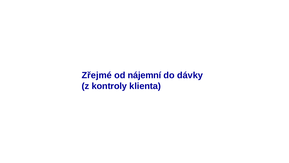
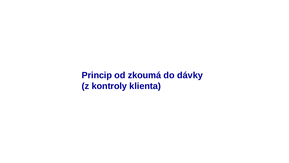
Zřejmé: Zřejmé -> Princip (97, 75)
nájemní: nájemní -> zkoumá (145, 75)
